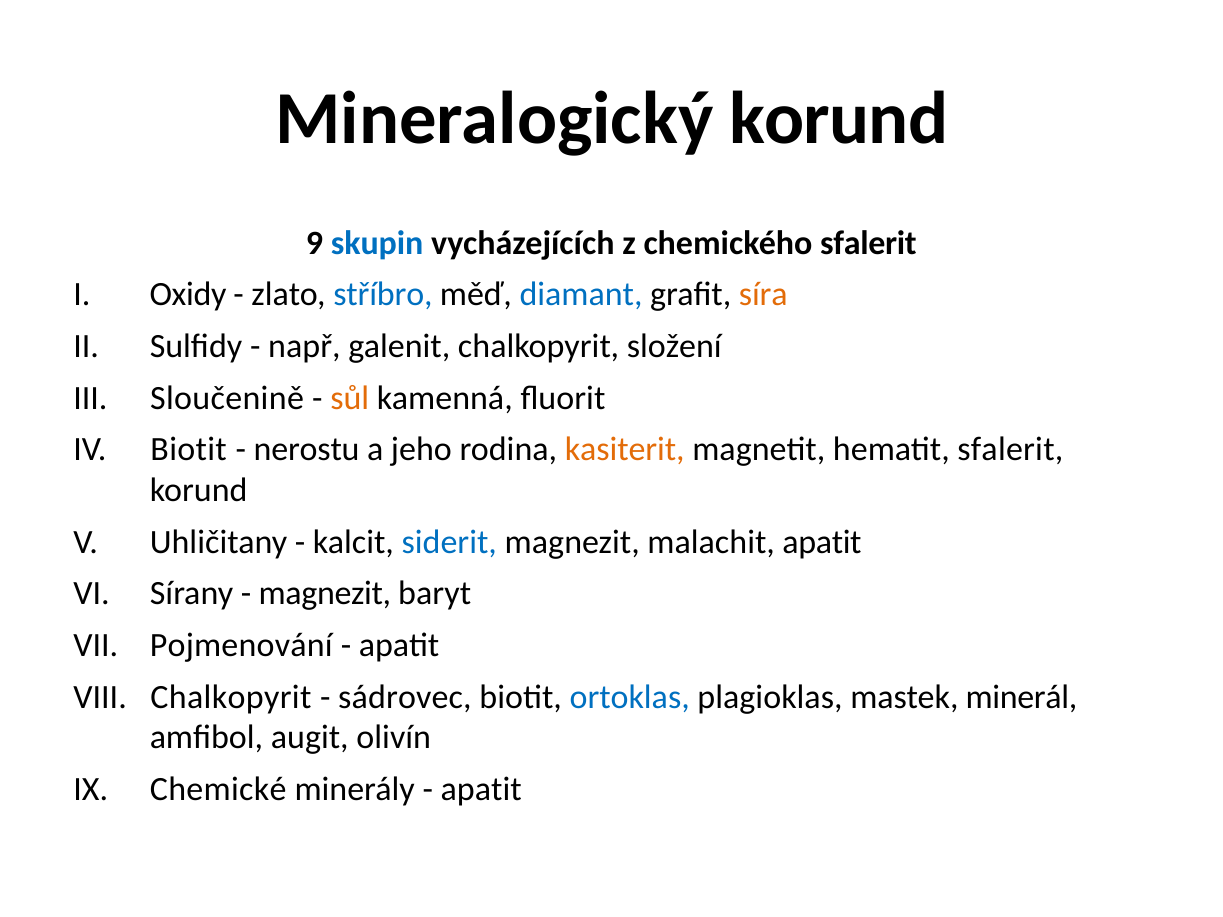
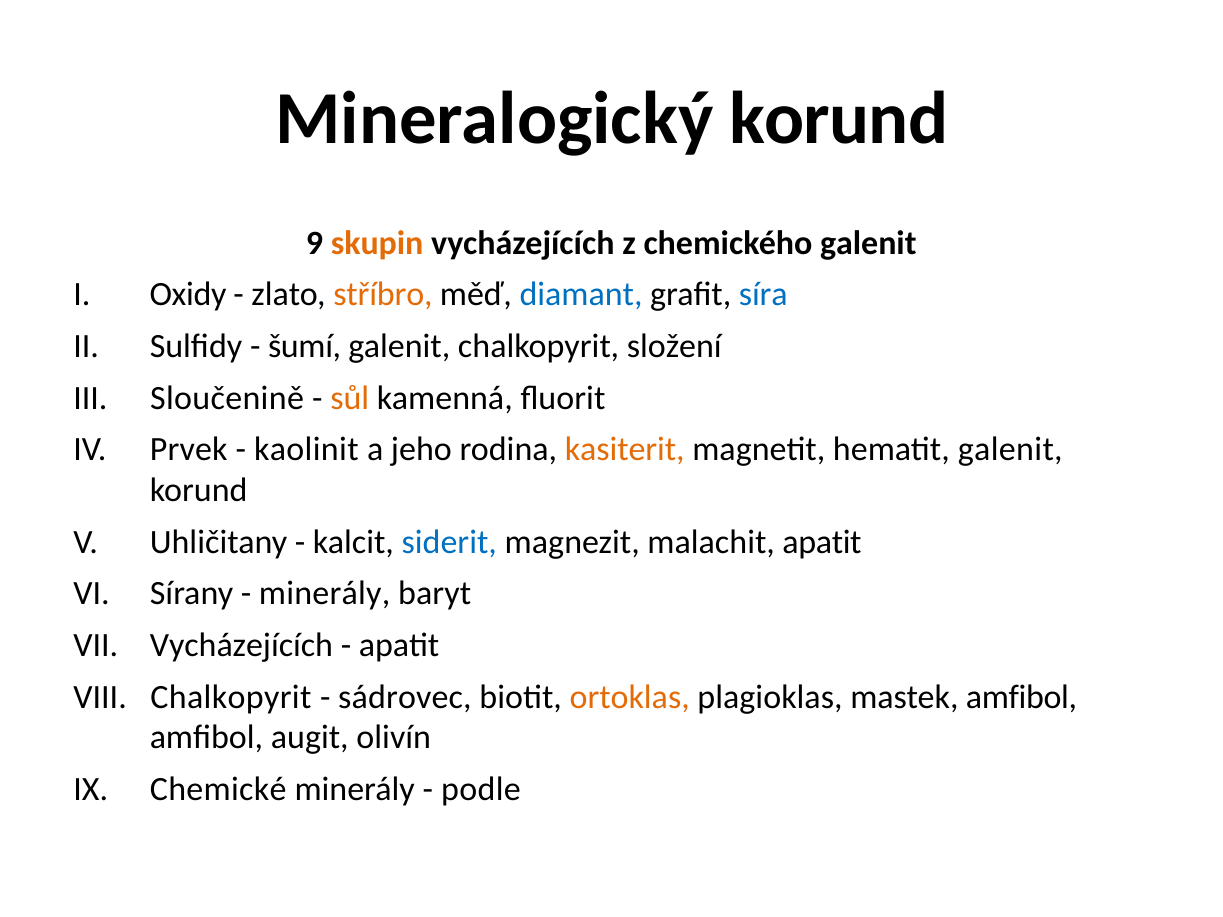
skupin colour: blue -> orange (377, 243)
chemického sfalerit: sfalerit -> galenit (868, 243)
stříbro colour: blue -> orange (383, 295)
síra colour: orange -> blue (763, 295)
např: např -> šumí (305, 346)
Biotit: Biotit -> Prvek (189, 450)
nerostu: nerostu -> kaolinit (306, 450)
hematit sfalerit: sfalerit -> galenit (1010, 450)
magnezit: magnezit -> minerály (325, 594)
Pojmenování: Pojmenování -> Vycházejících (241, 645)
ortoklas colour: blue -> orange (630, 697)
mastek minerál: minerál -> amfibol (1021, 697)
apatit: apatit -> podle (481, 789)
